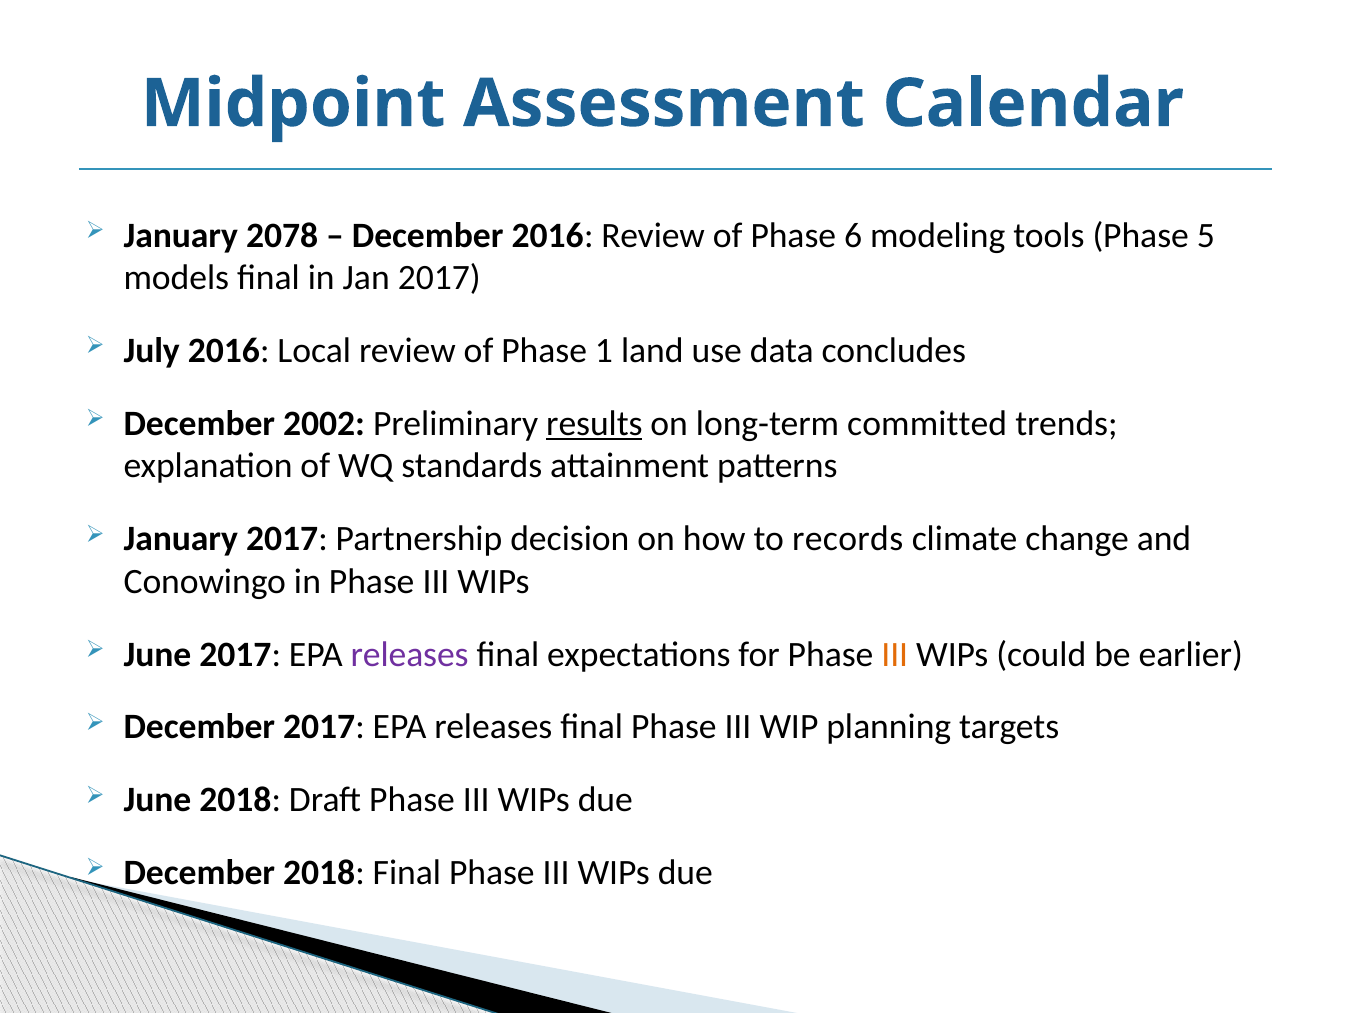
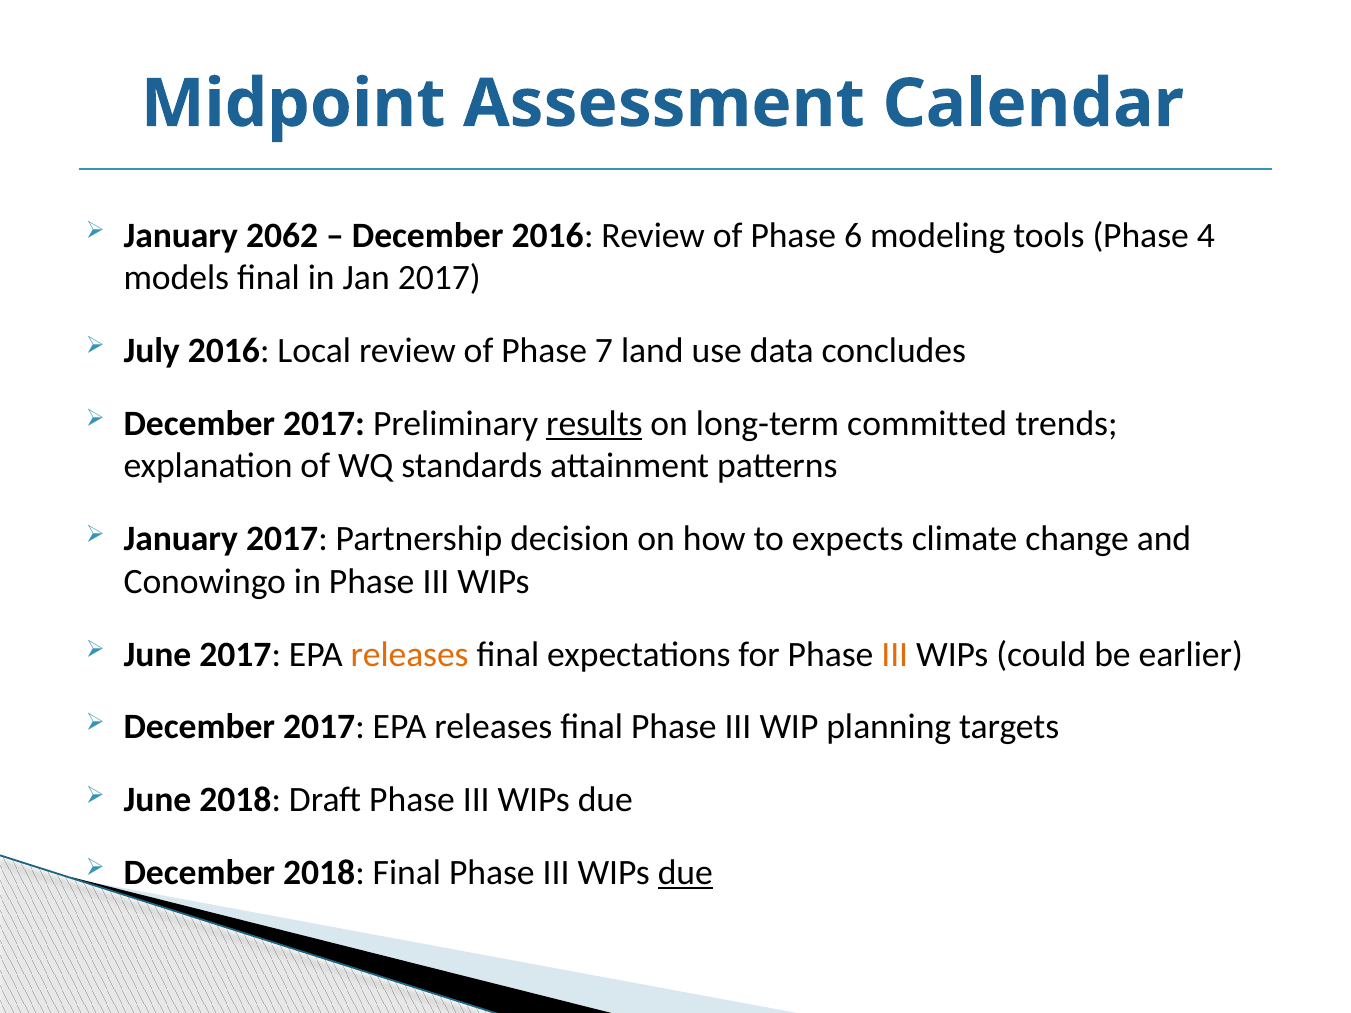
2078: 2078 -> 2062 (282, 235)
5: 5 -> 4 (1206, 235)
1: 1 -> 7 (604, 351)
2002: 2002 -> 2017 (324, 424)
records: records -> expects (848, 539)
releases colour: purple -> orange (410, 655)
due underline: none -> present (685, 873)
